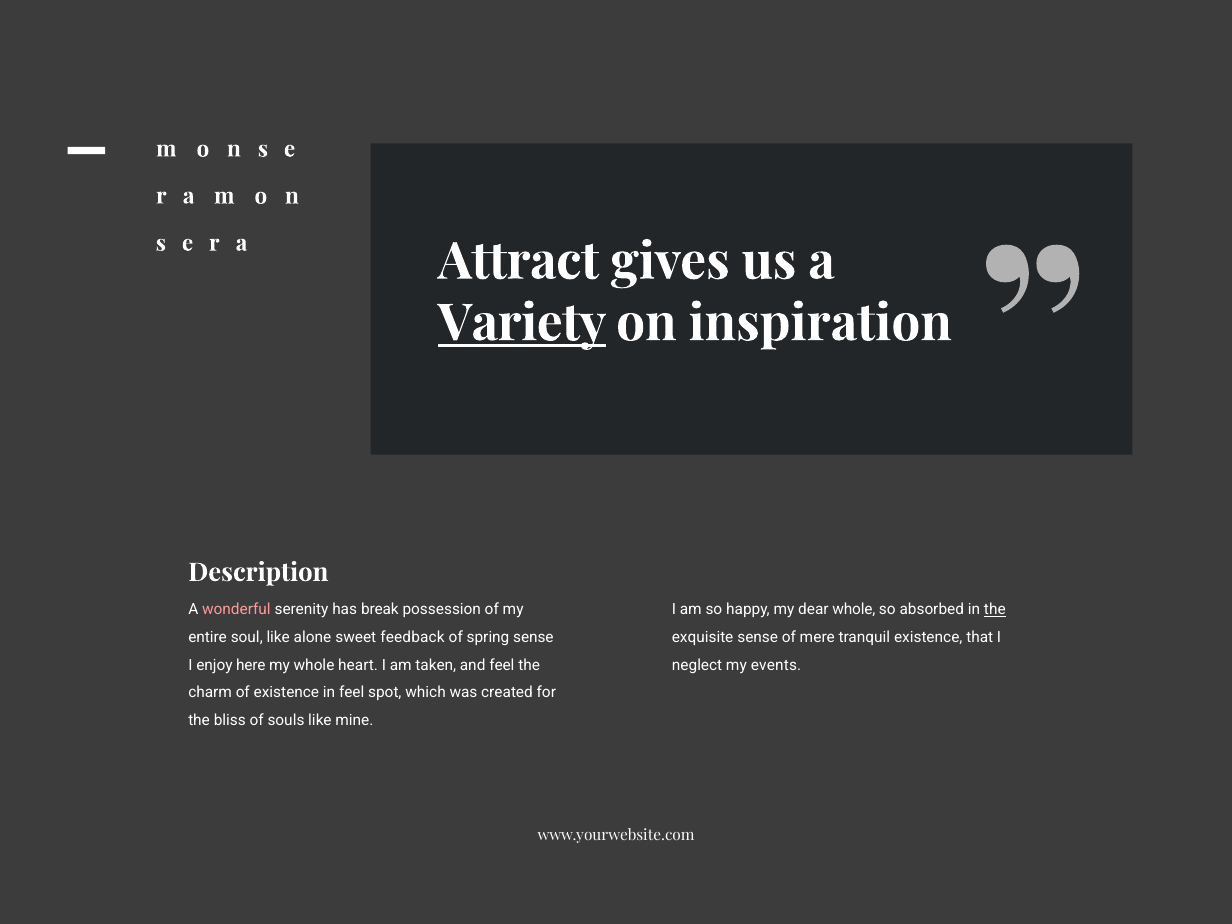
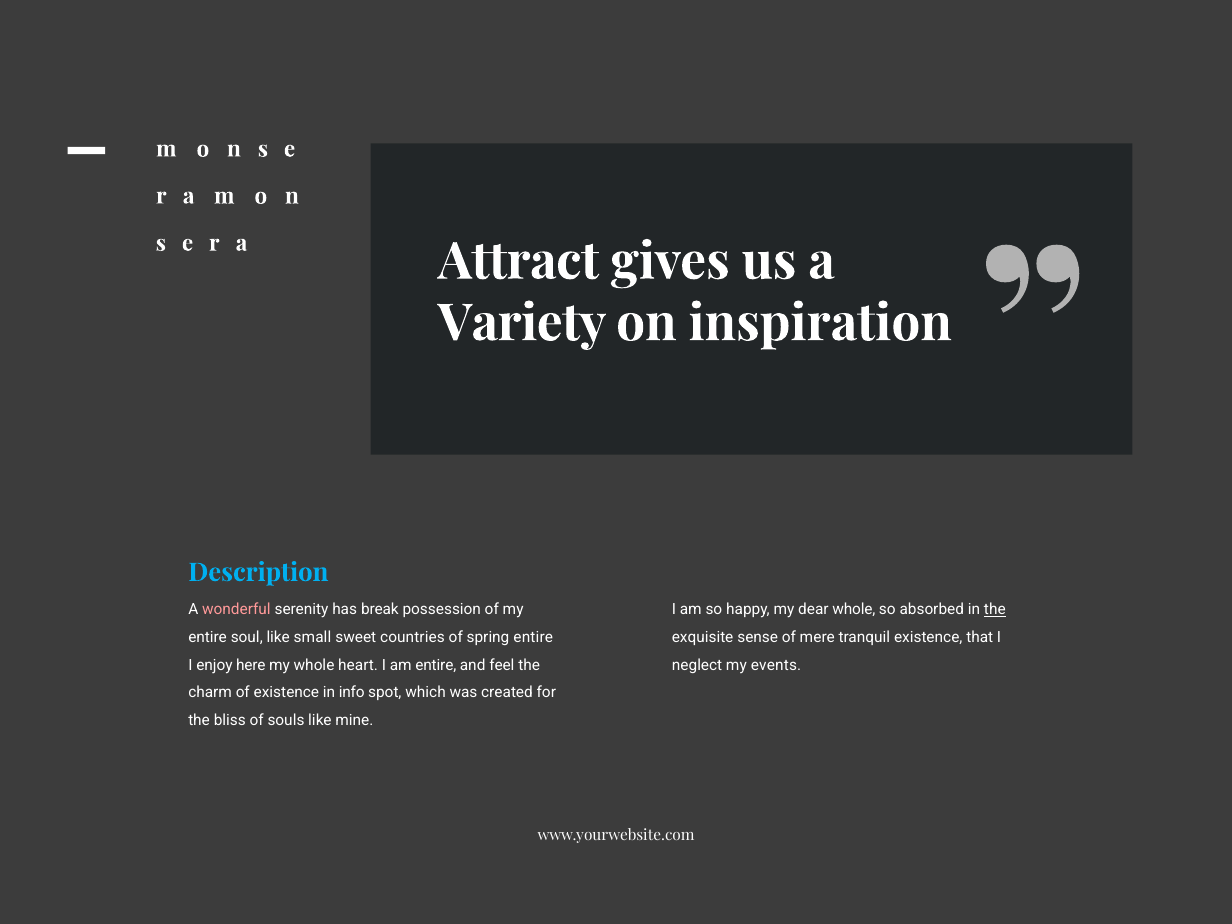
Variety underline: present -> none (522, 323)
Description colour: white -> light blue (258, 572)
alone: alone -> small (312, 637)
feedback: feedback -> countries (412, 637)
spring sense: sense -> entire (533, 637)
am taken: taken -> entire (436, 665)
in feel: feel -> info (352, 693)
